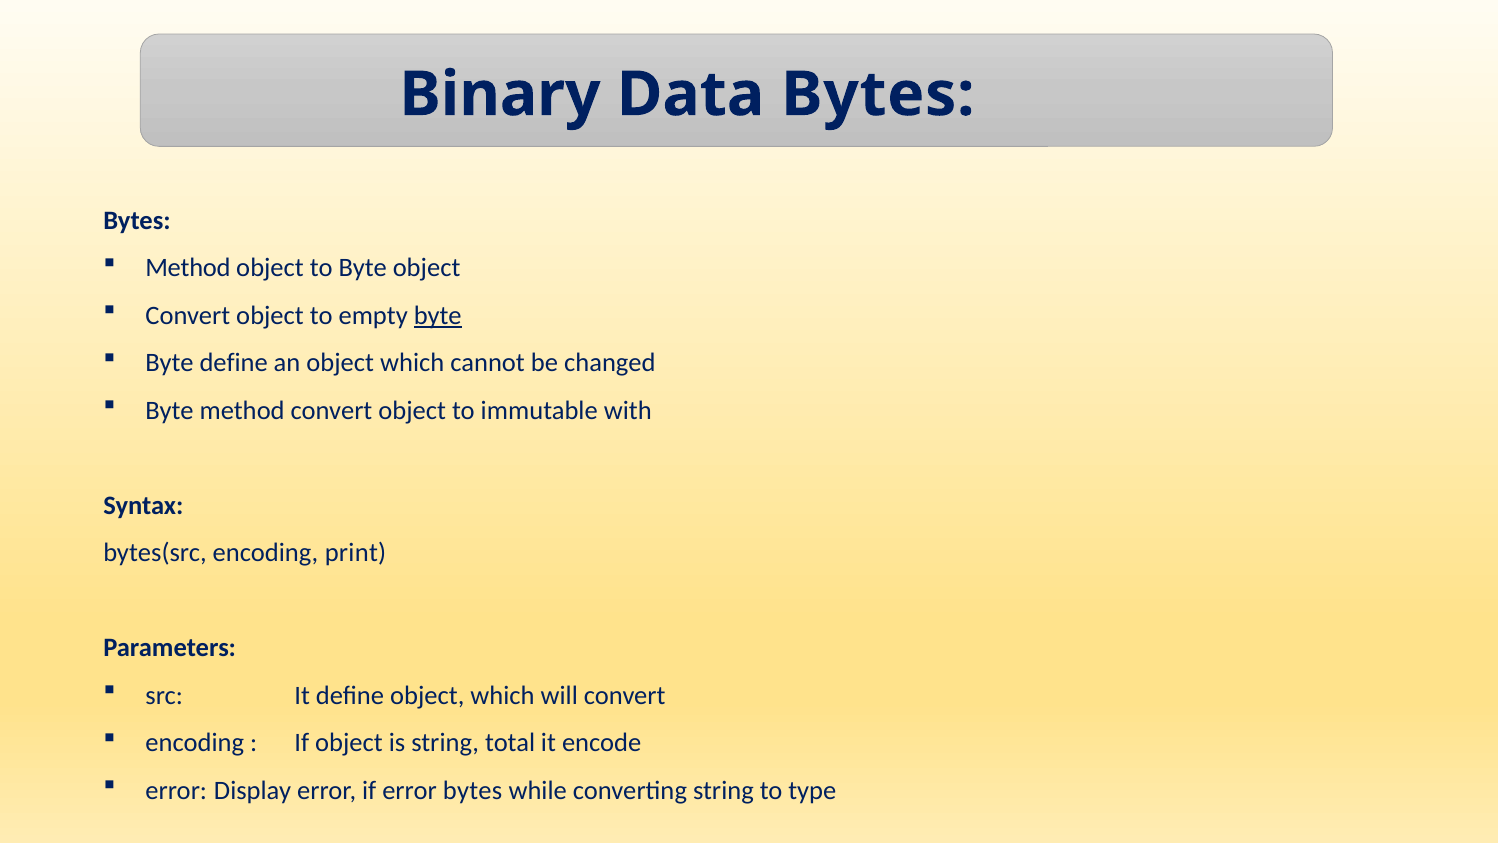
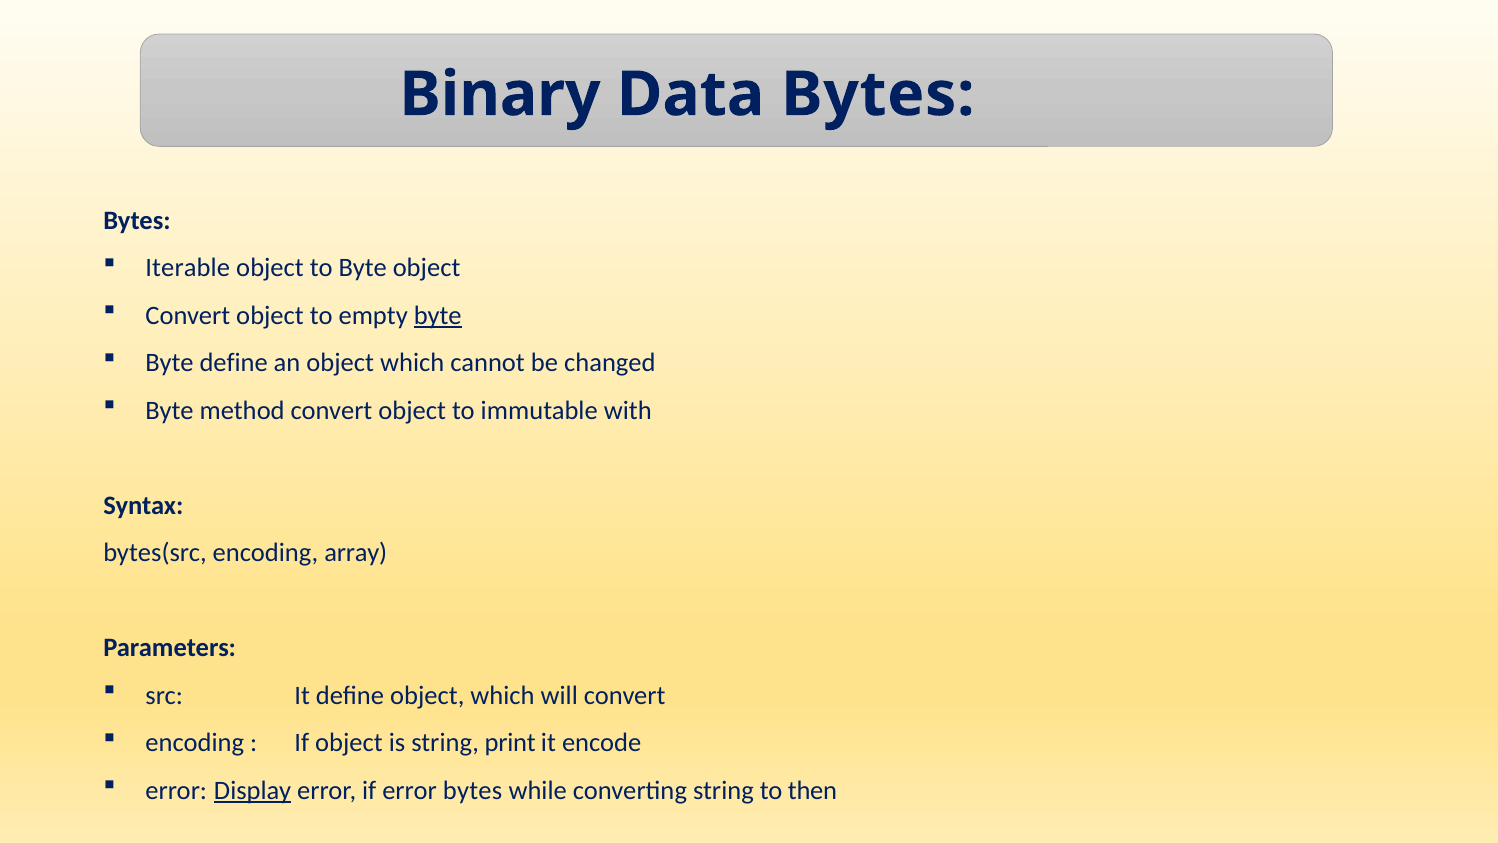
Method: Method -> Iterable (188, 268)
print: print -> array (356, 553)
total: total -> print (510, 742)
Display underline: none -> present (253, 790)
type: type -> then (812, 790)
